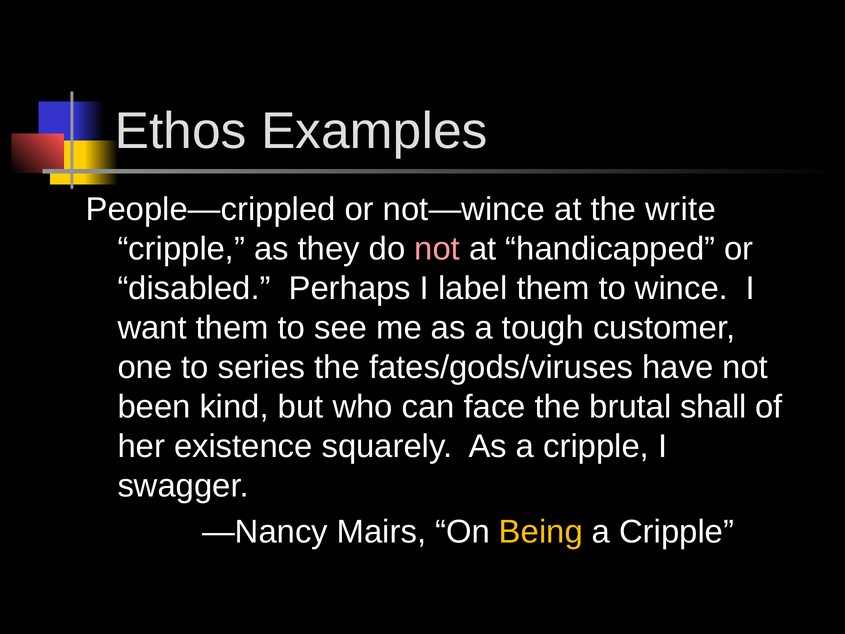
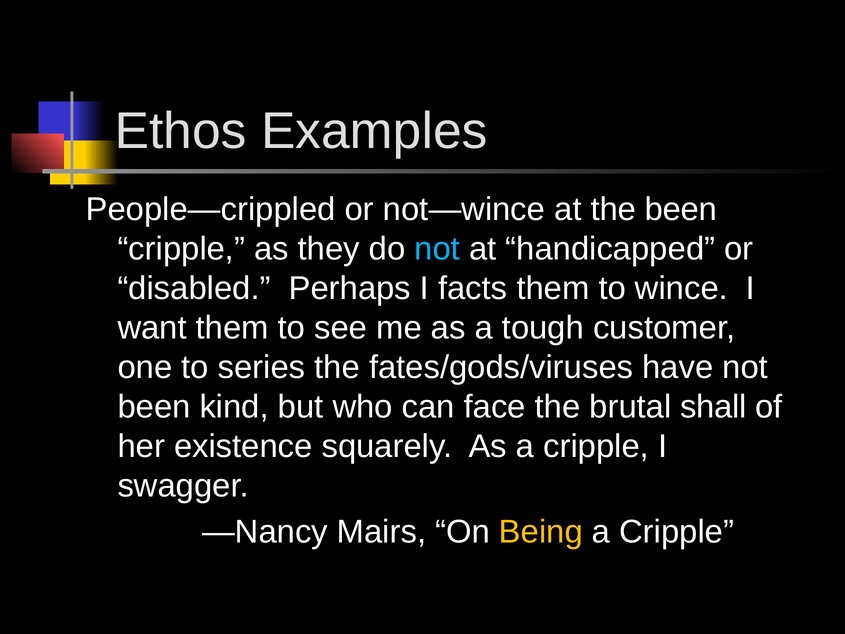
the write: write -> been (681, 209)
not colour: pink -> light blue (437, 249)
label: label -> facts (473, 288)
